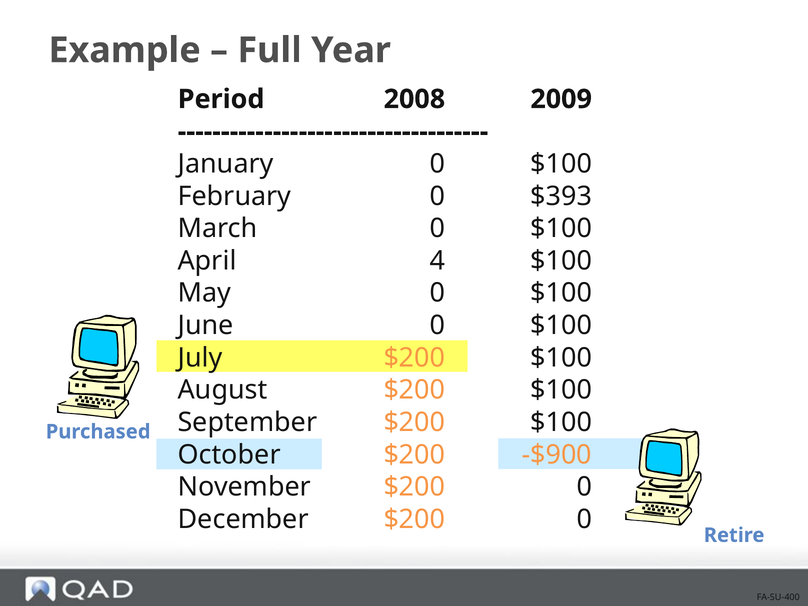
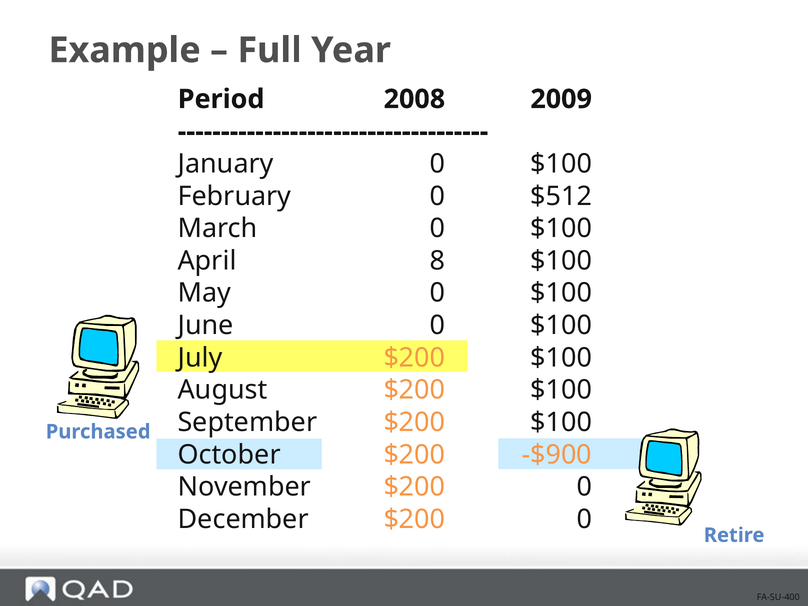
$393: $393 -> $512 (561, 196)
4: 4 -> 8 (438, 261)
